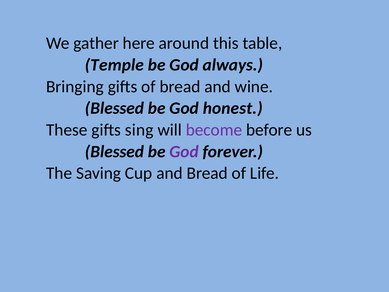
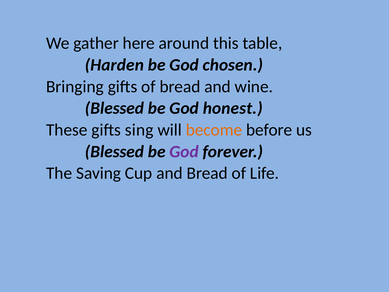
Temple: Temple -> Harden (114, 65)
always: always -> chosen (233, 65)
become colour: purple -> orange (214, 130)
